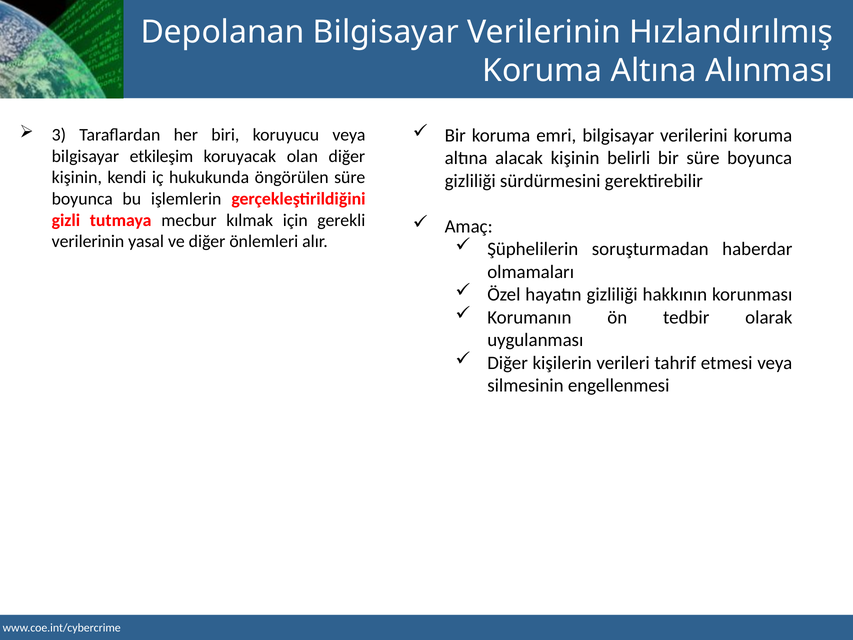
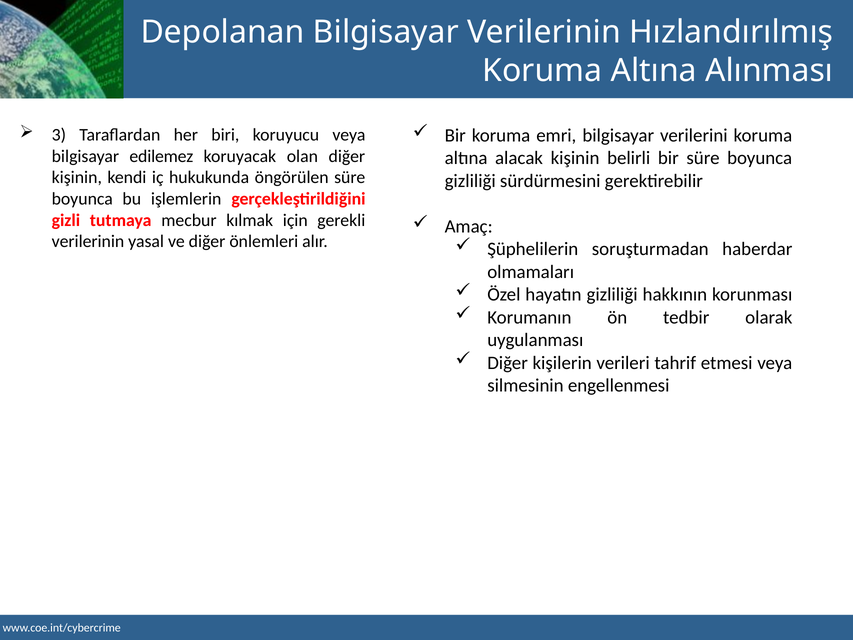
etkileşim: etkileşim -> edilemez (161, 156)
